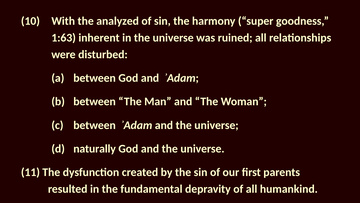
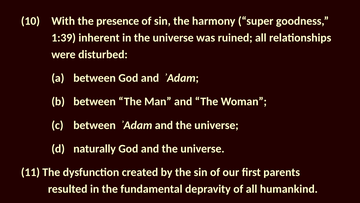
analyzed: analyzed -> presence (118, 21)
1:63: 1:63 -> 1:39 (64, 38)
